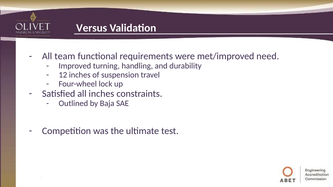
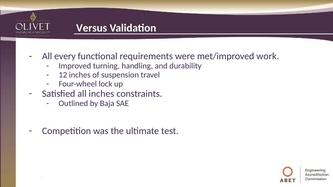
team: team -> every (65, 56)
need: need -> work (268, 56)
